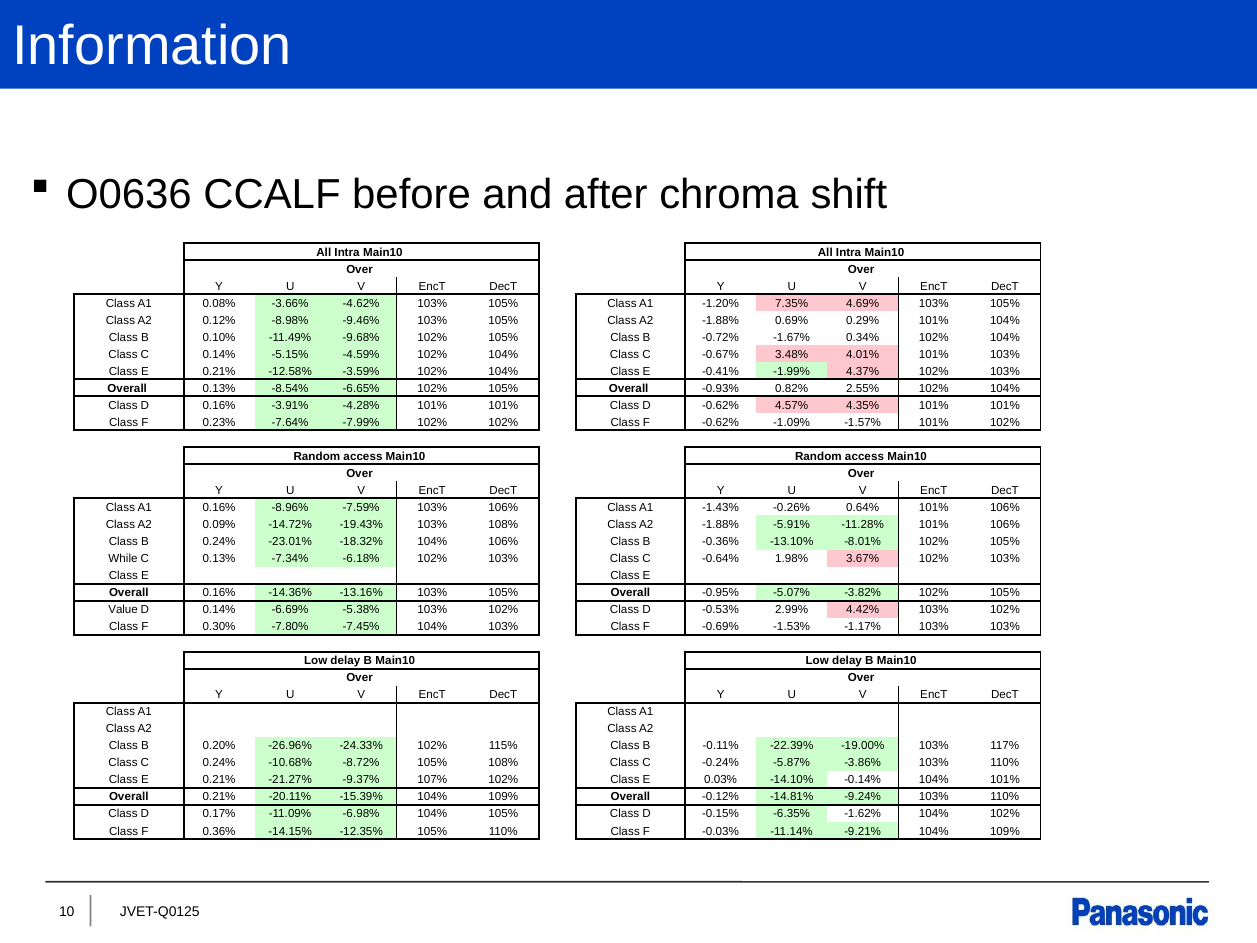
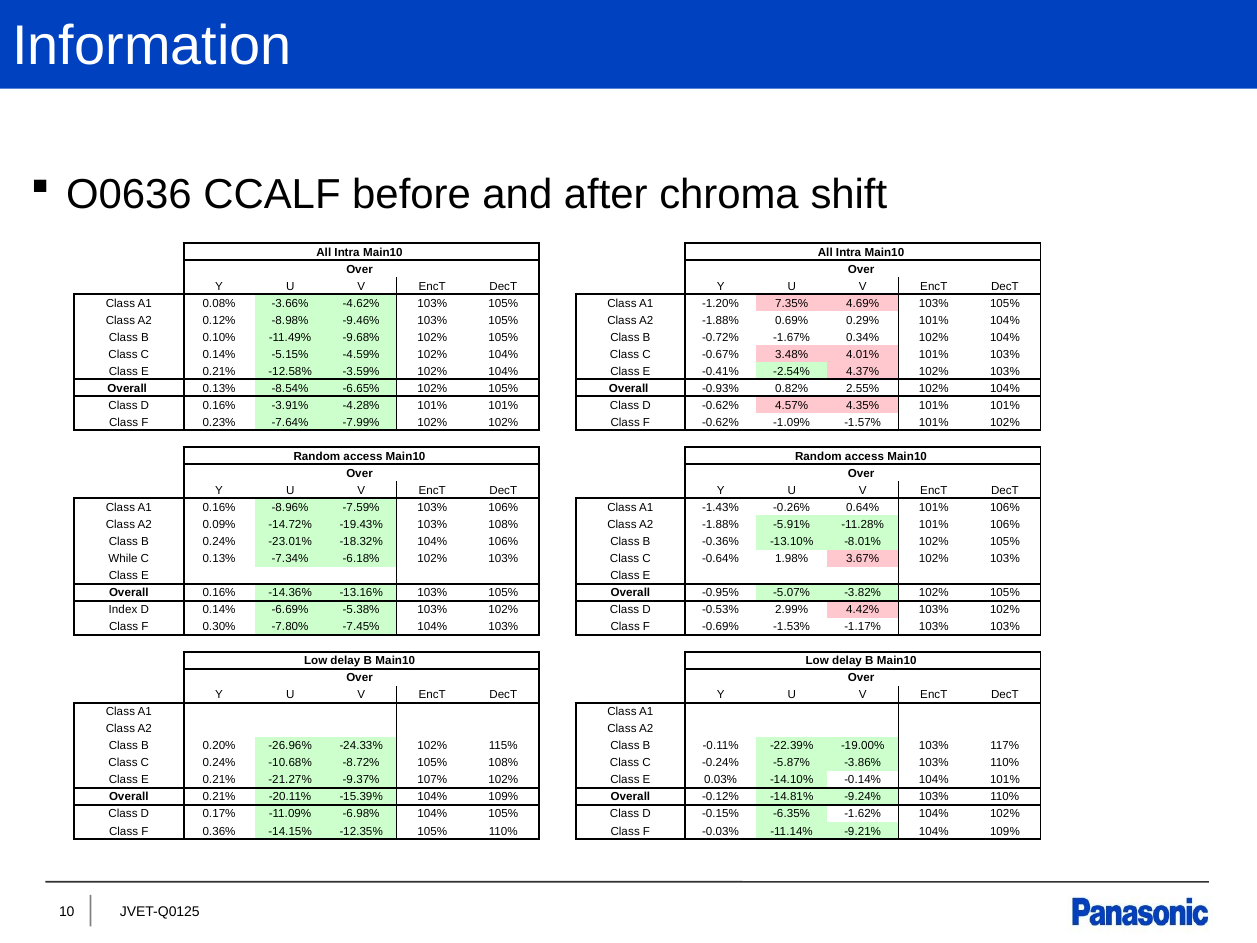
-1.99%: -1.99% -> -2.54% (792, 371)
Value: Value -> Index (123, 610)
